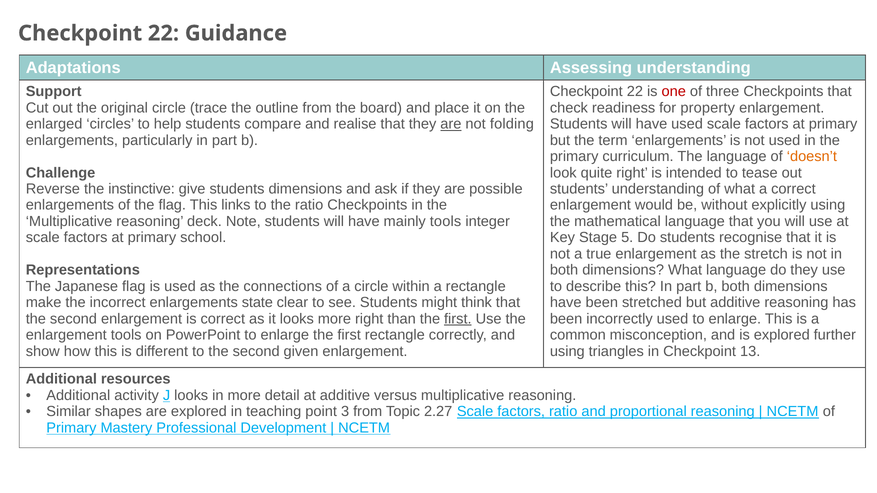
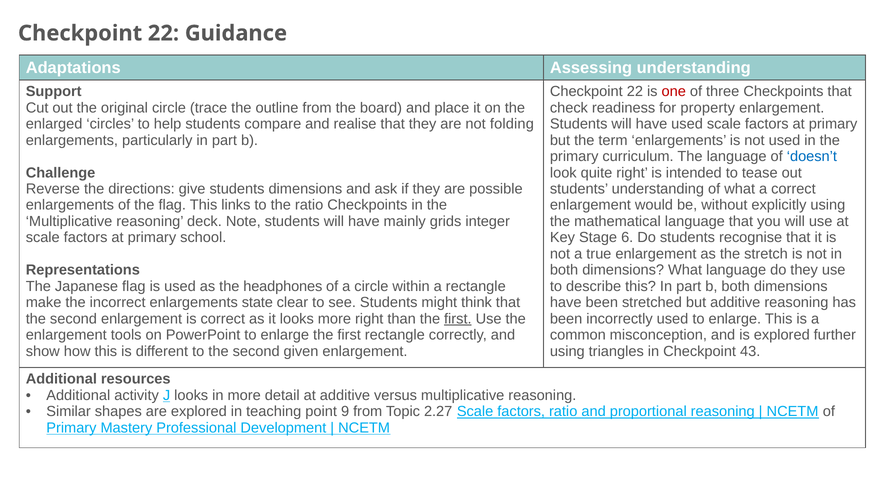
are underline: present -> none (451, 124)
doesn’t colour: orange -> blue (812, 157)
instinctive: instinctive -> directions (142, 189)
mainly tools: tools -> grids (446, 222)
5: 5 -> 6 (627, 238)
connections: connections -> headphones (283, 286)
13: 13 -> 43 (750, 351)
3: 3 -> 9 (345, 412)
